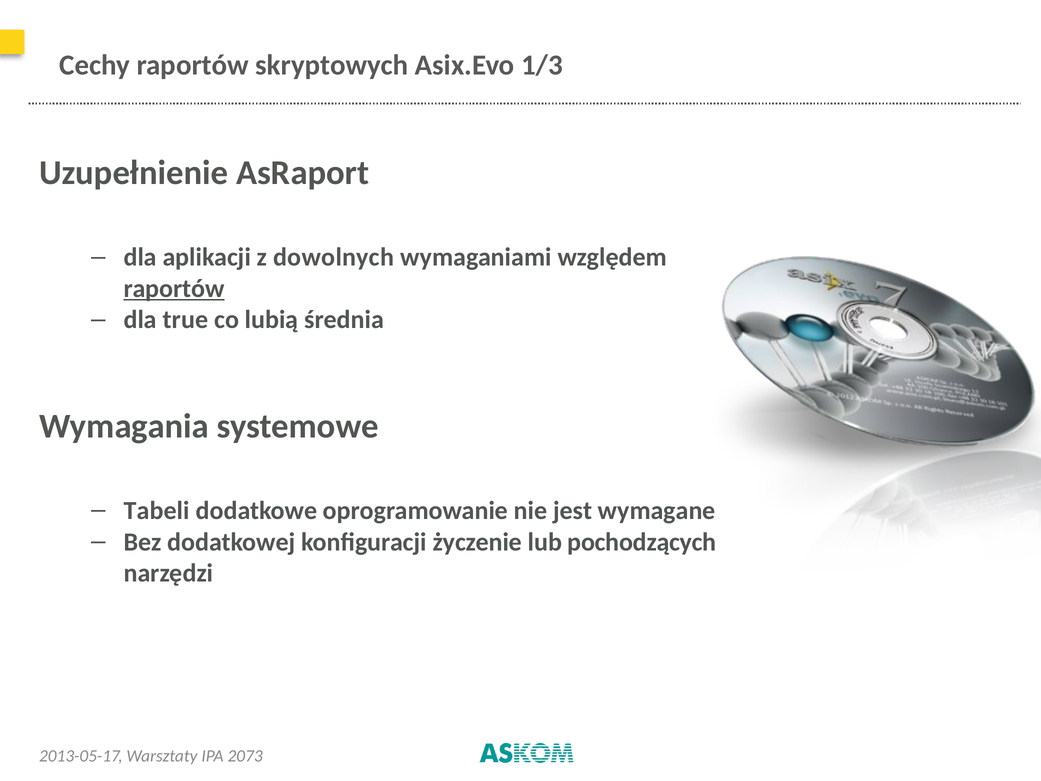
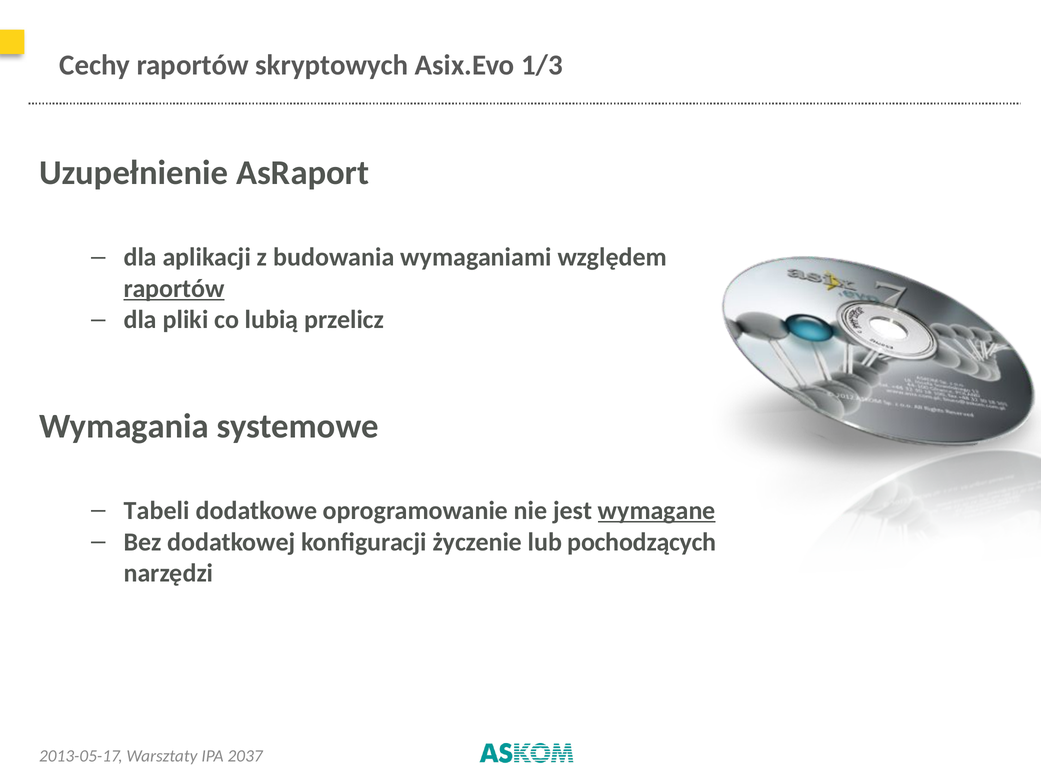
dowolnych: dowolnych -> budowania (334, 257)
true: true -> pliki (186, 320)
średnia: średnia -> przelicz (344, 320)
wymagane underline: none -> present (657, 511)
2073: 2073 -> 2037 (245, 756)
